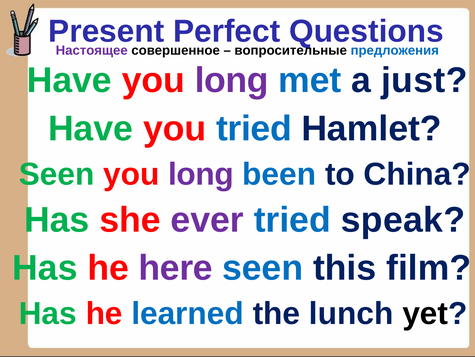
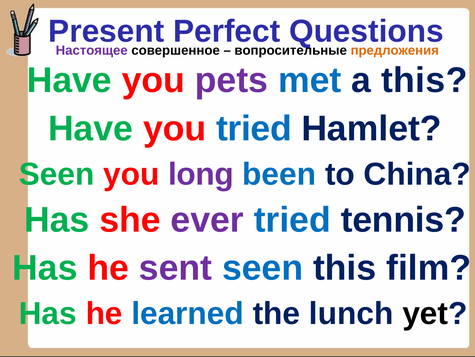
предложения colour: blue -> orange (395, 50)
Have you long: long -> pets (231, 80)
a just: just -> this (424, 80)
speak: speak -> tennis (403, 220)
here: here -> sent (176, 268)
